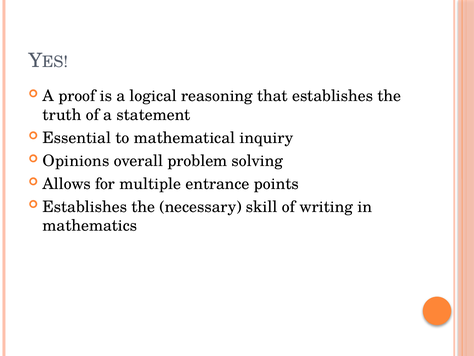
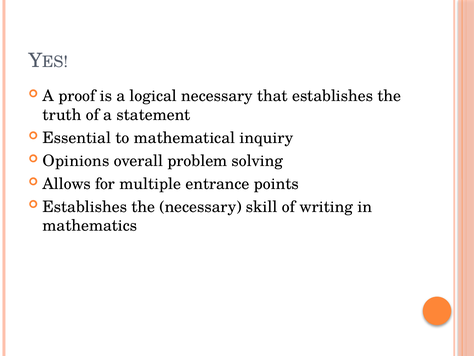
logical reasoning: reasoning -> necessary (217, 96)
